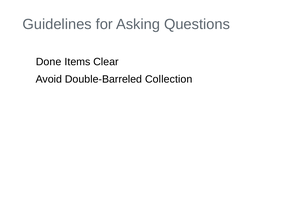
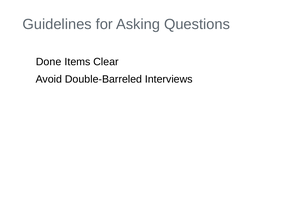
Collection: Collection -> Interviews (169, 79)
